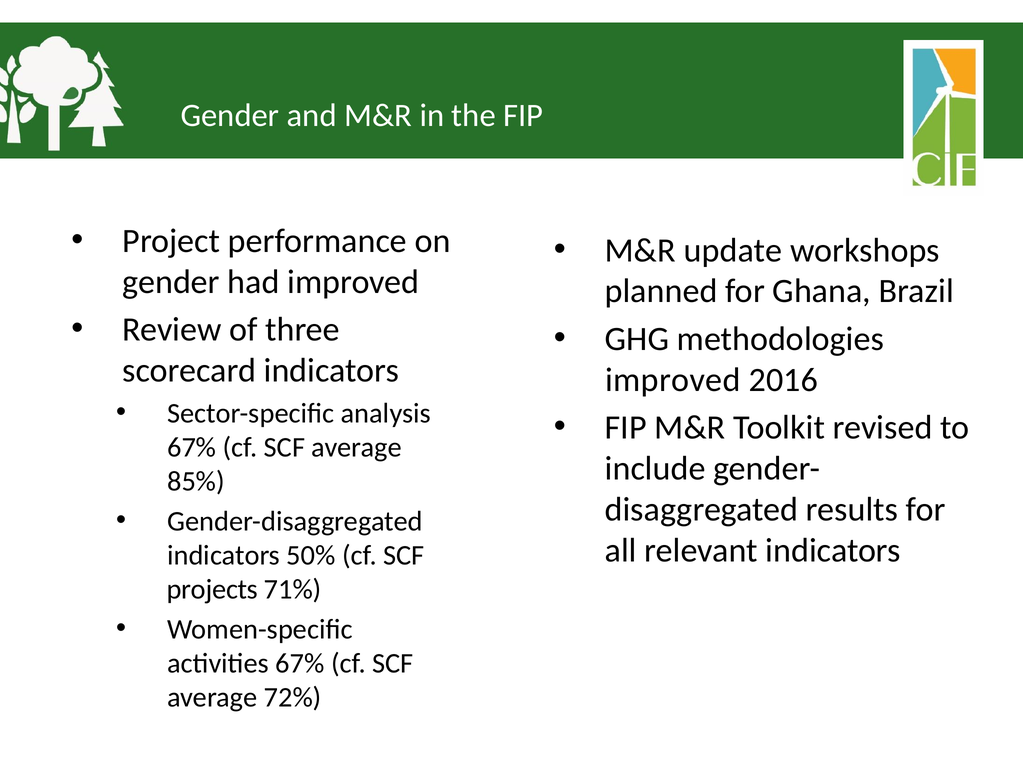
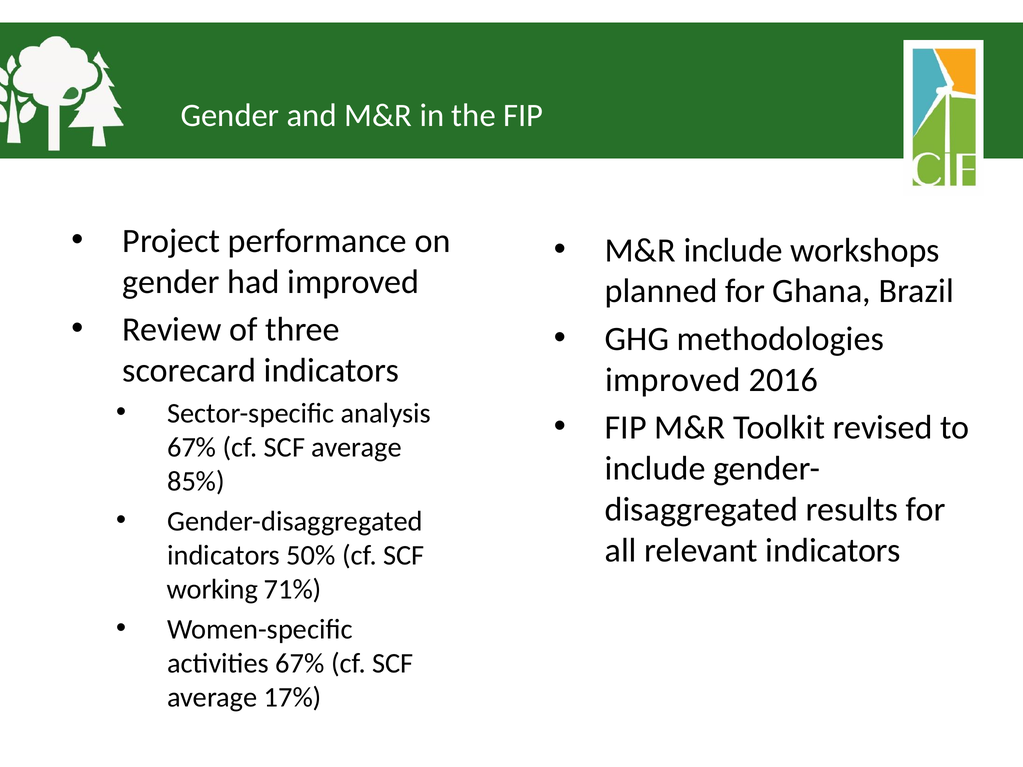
M&R update: update -> include (733, 250)
projects: projects -> working (212, 590)
72%: 72% -> 17% (293, 698)
